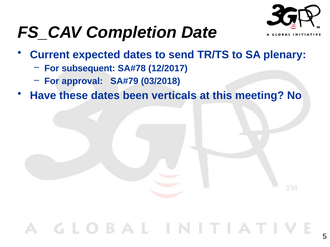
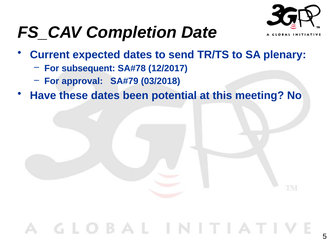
verticals: verticals -> potential (174, 96)
